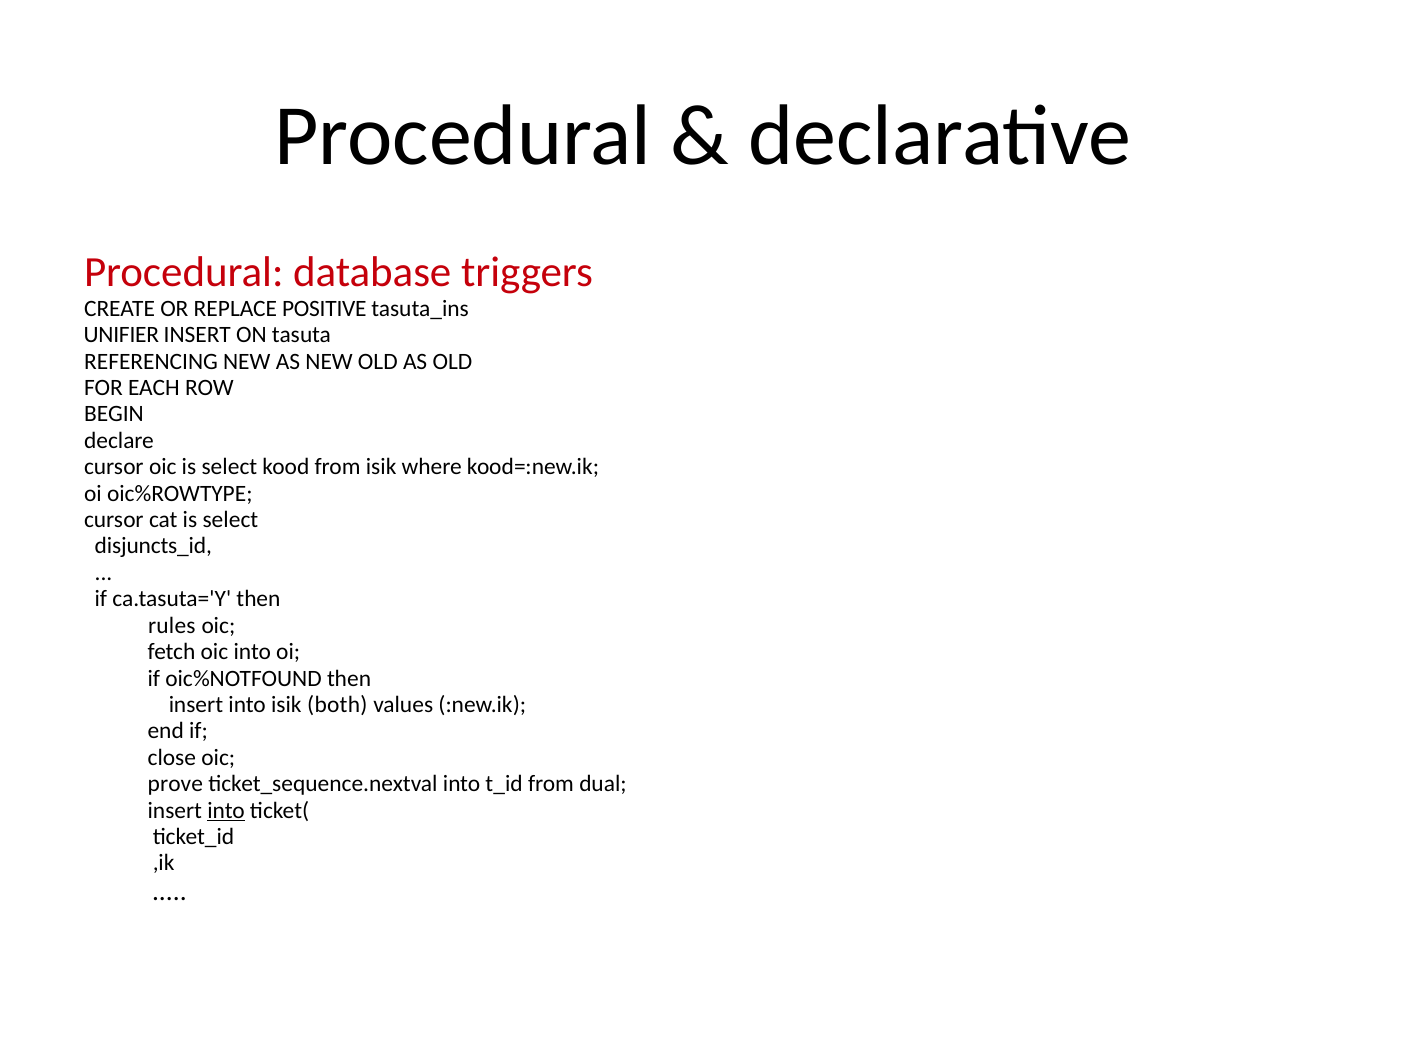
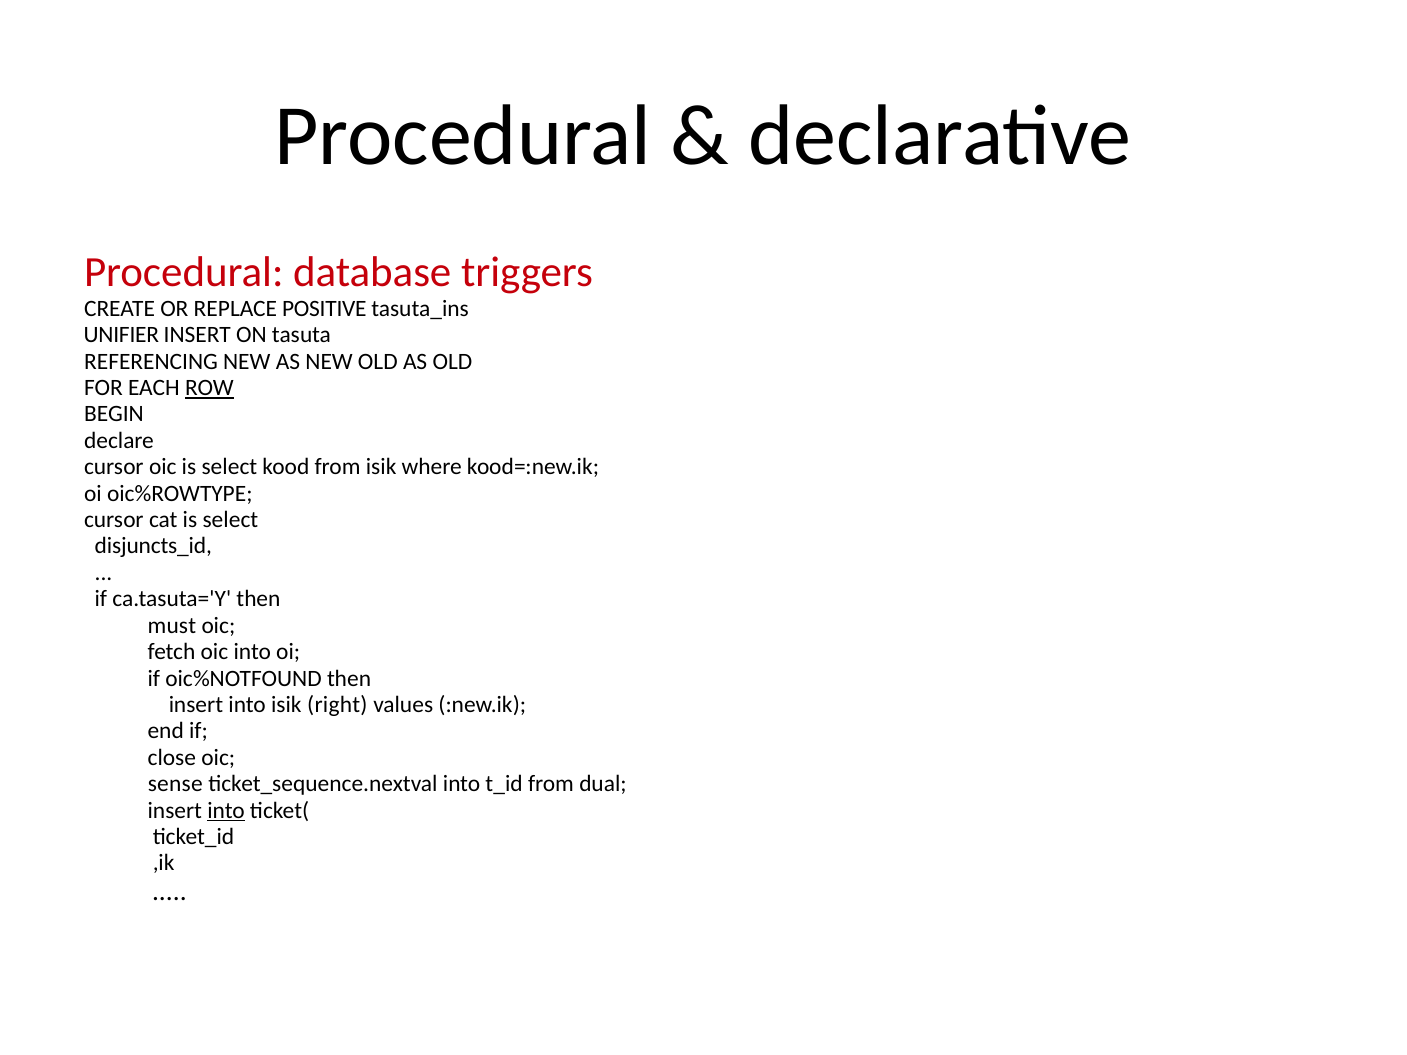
ROW underline: none -> present (209, 388)
rules: rules -> must (172, 626)
both: both -> right (337, 705)
prove: prove -> sense (175, 784)
